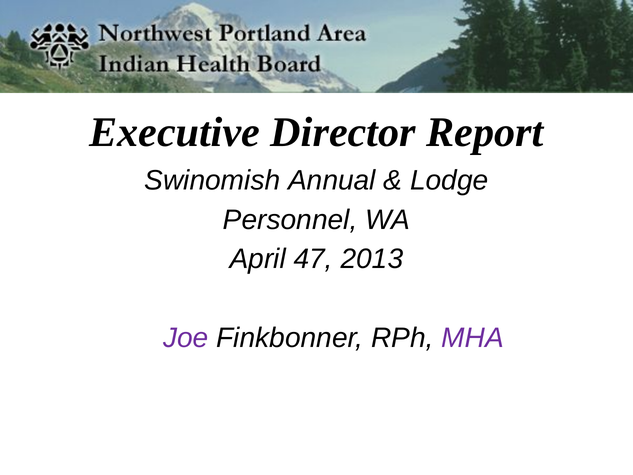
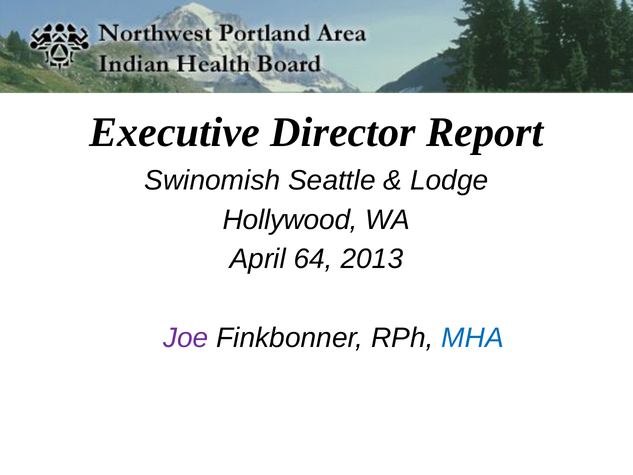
Annual: Annual -> Seattle (332, 180)
Personnel: Personnel -> Hollywood (290, 220)
47: 47 -> 64 (313, 259)
MHA colour: purple -> blue (473, 338)
